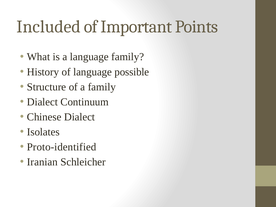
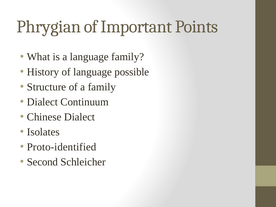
Included: Included -> Phrygian (49, 27)
Iranian: Iranian -> Second (42, 162)
